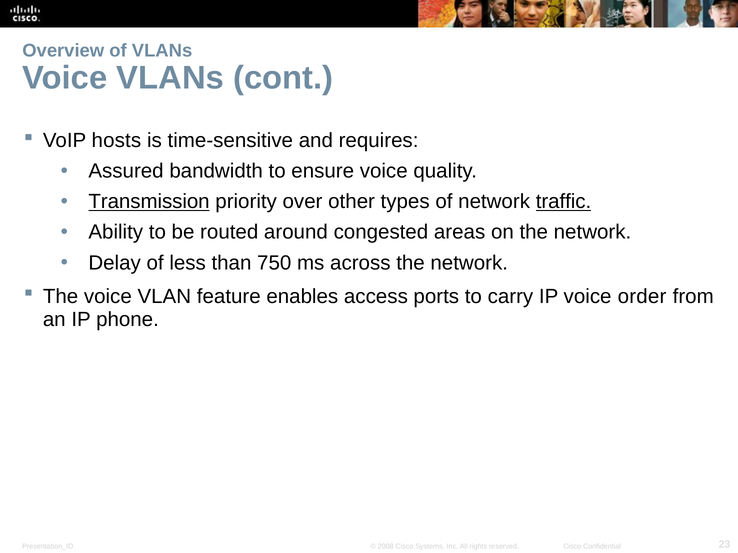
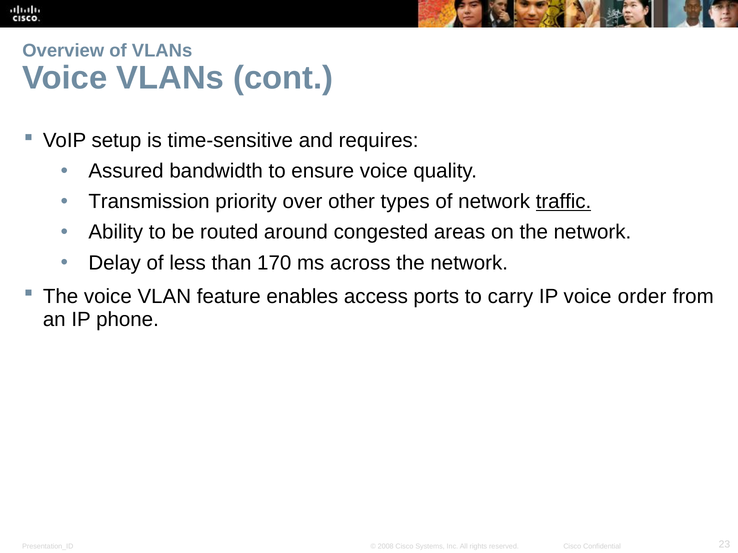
hosts: hosts -> setup (116, 141)
Transmission underline: present -> none (149, 202)
750: 750 -> 170 (274, 263)
